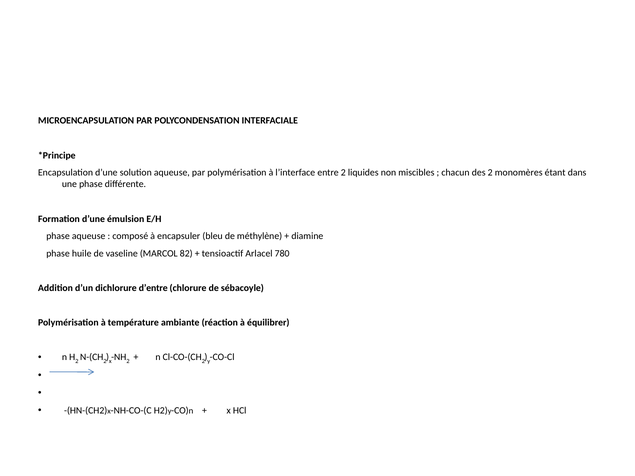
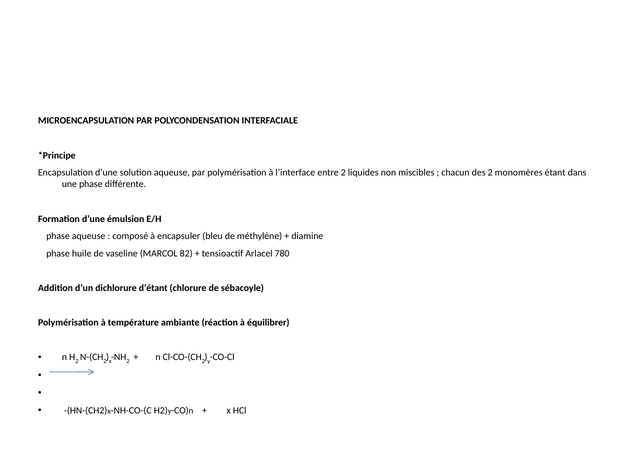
d’entre: d’entre -> d’étant (153, 288)
